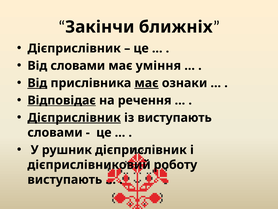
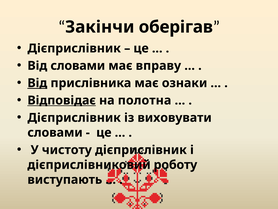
ближніх: ближніх -> оберігав (176, 27)
уміння: уміння -> вправу (158, 66)
має underline: present -> none (147, 83)
речення: речення -> полотна (145, 100)
Дієприслівник underline: present -> none (74, 117)
із виступають: виступають -> виховувати (175, 117)
рушник: рушник -> чистоту (67, 150)
